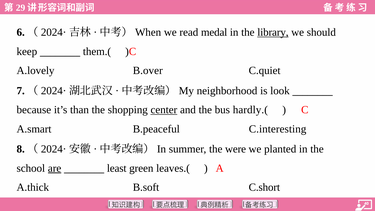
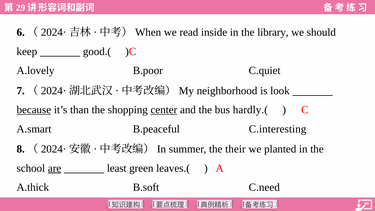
medal: medal -> inside (214, 32)
library underline: present -> none (273, 32)
them.(: them.( -> good.( (97, 51)
B.over: B.over -> B.poor (148, 70)
because underline: none -> present (34, 110)
were: were -> their (235, 149)
C.short: C.short -> C.need (264, 187)
